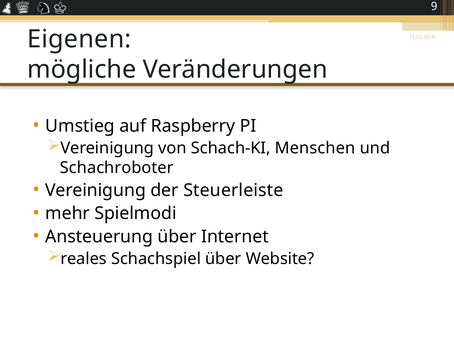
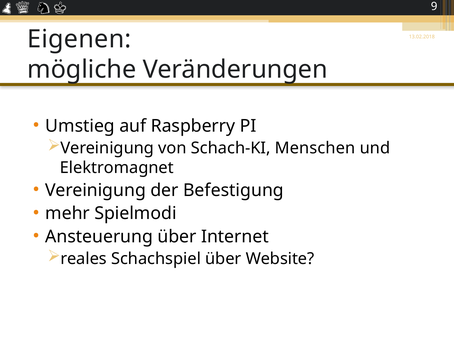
Schachroboter: Schachroboter -> Elektromagnet (117, 168)
Steuerleiste: Steuerleiste -> Befestigung (233, 190)
